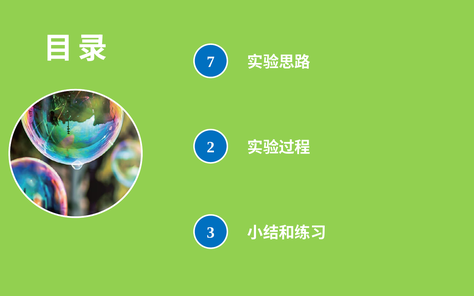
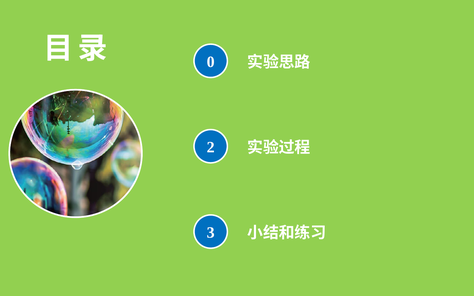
7: 7 -> 0 (211, 62)
